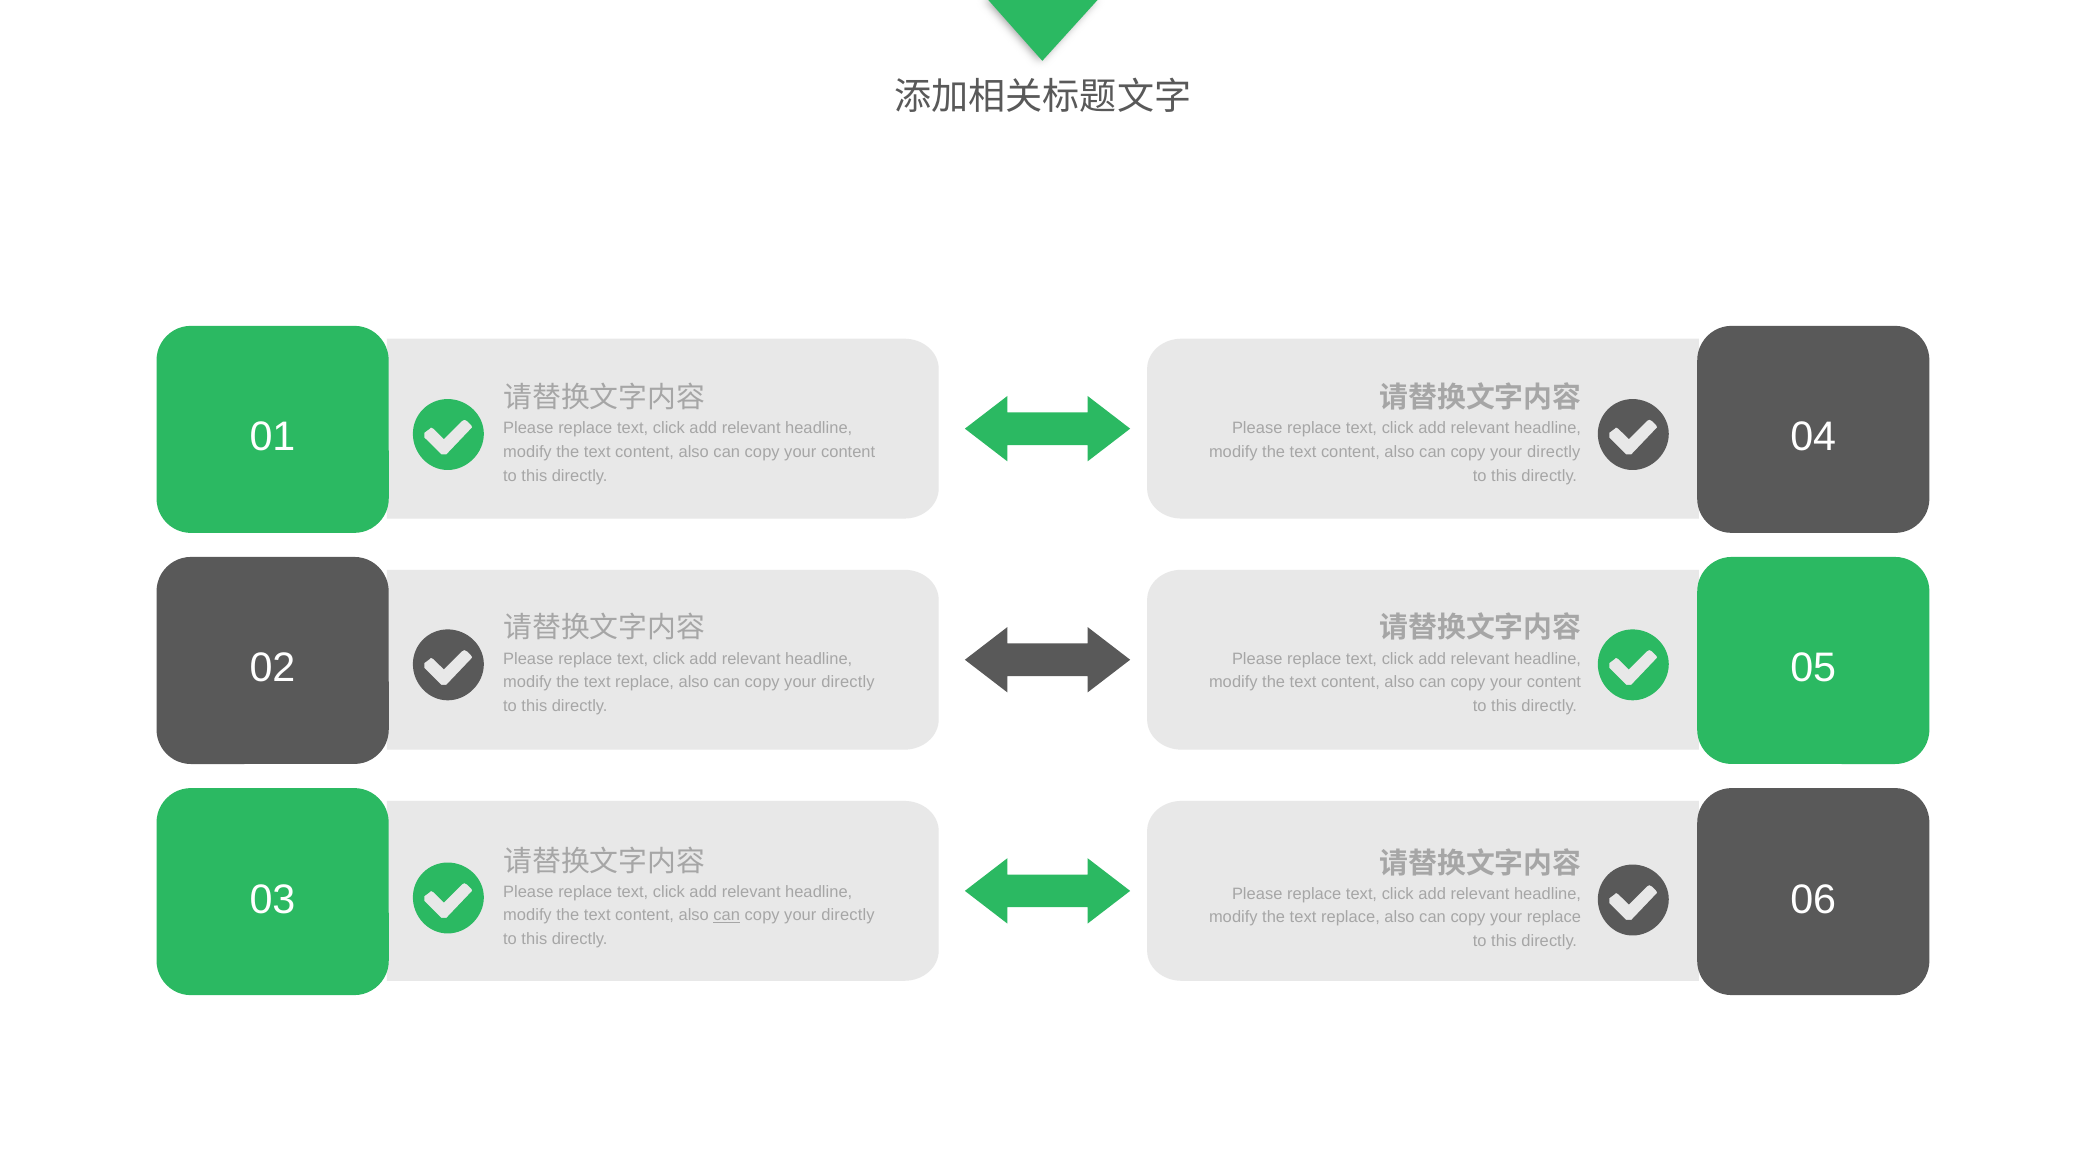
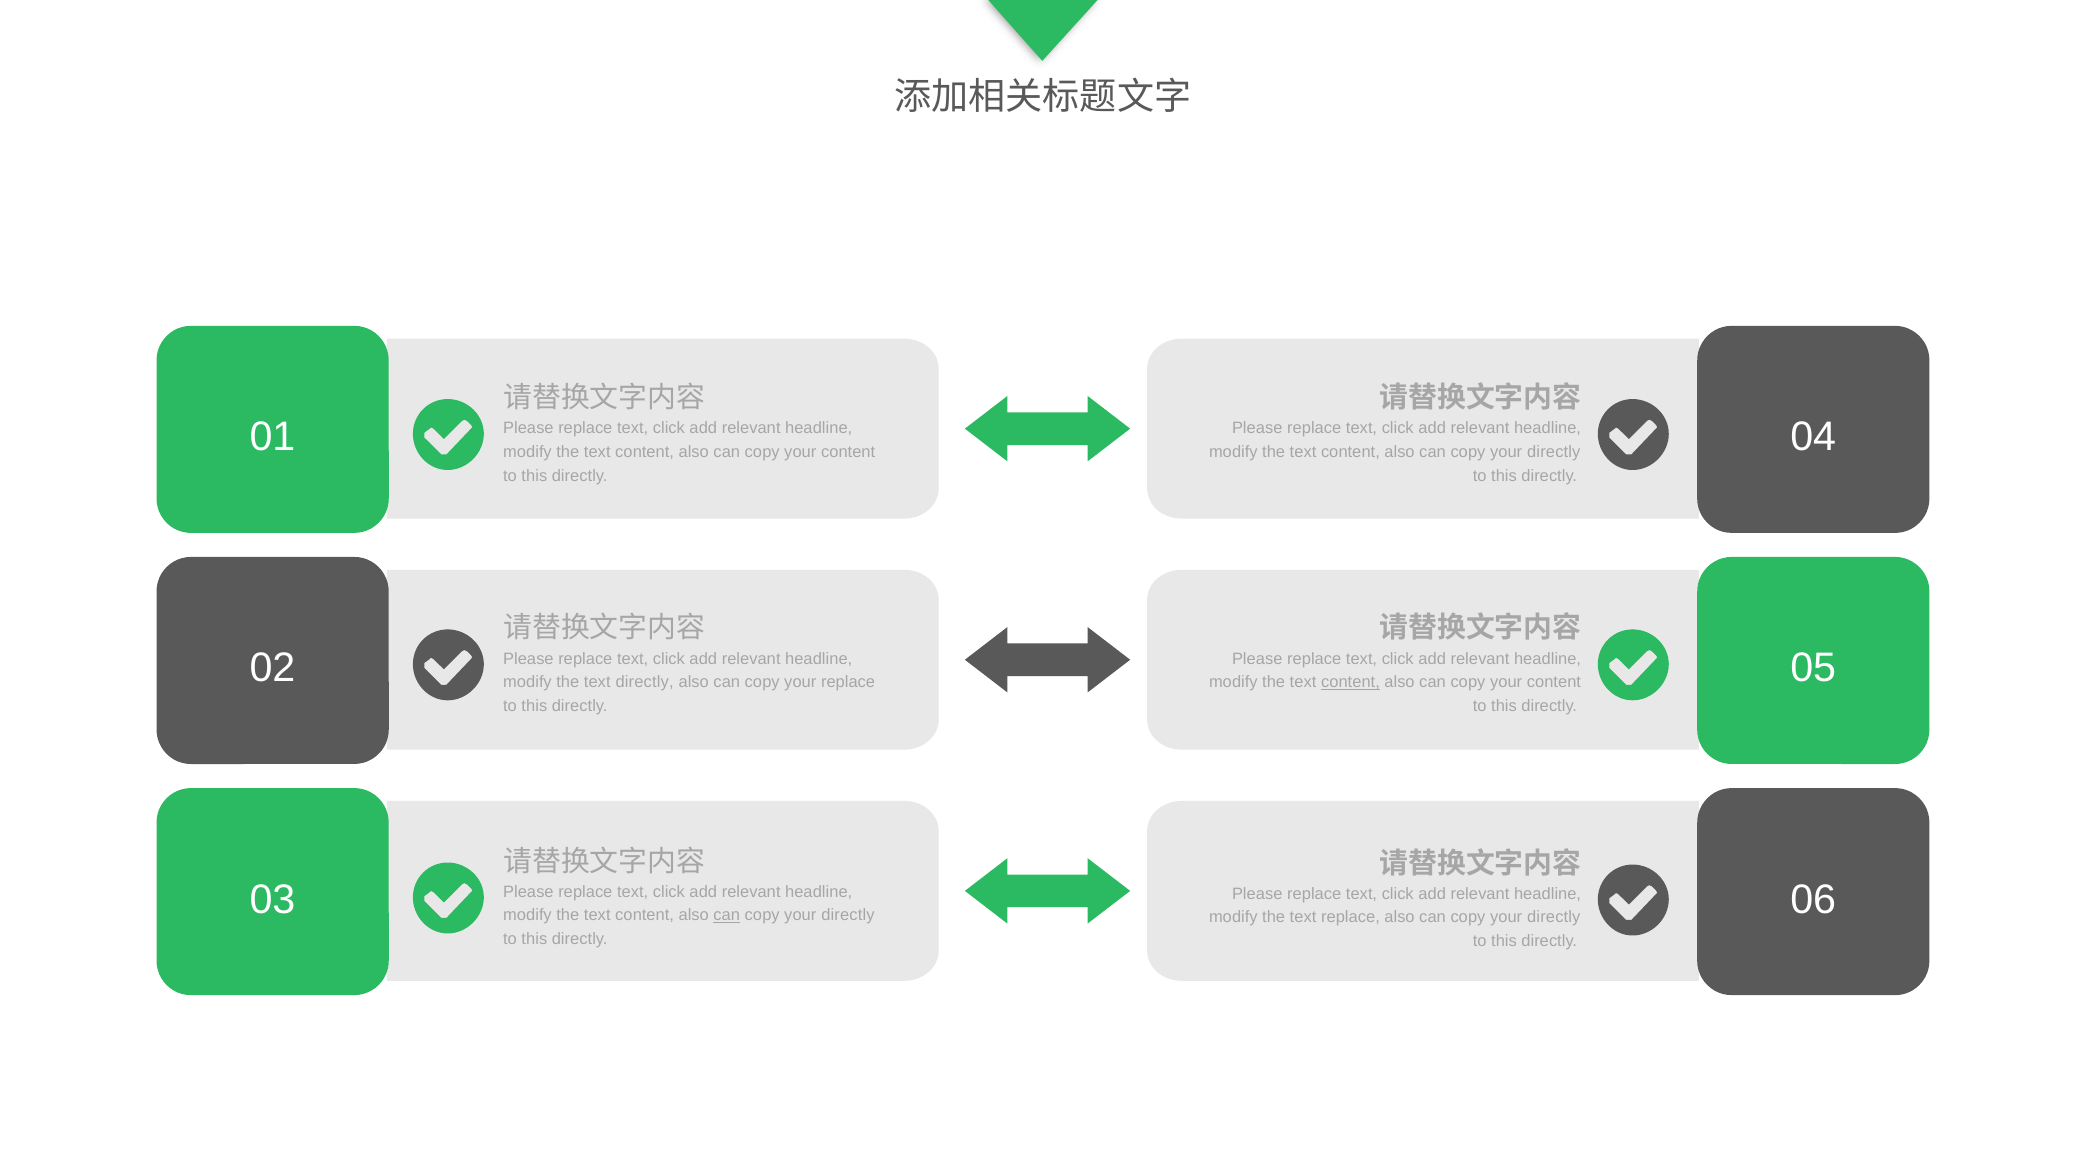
replace: replace -> directly (645, 683)
directly: directly -> replace (848, 683)
content underline: none -> present (1350, 683)
replace: replace -> directly (1554, 918)
